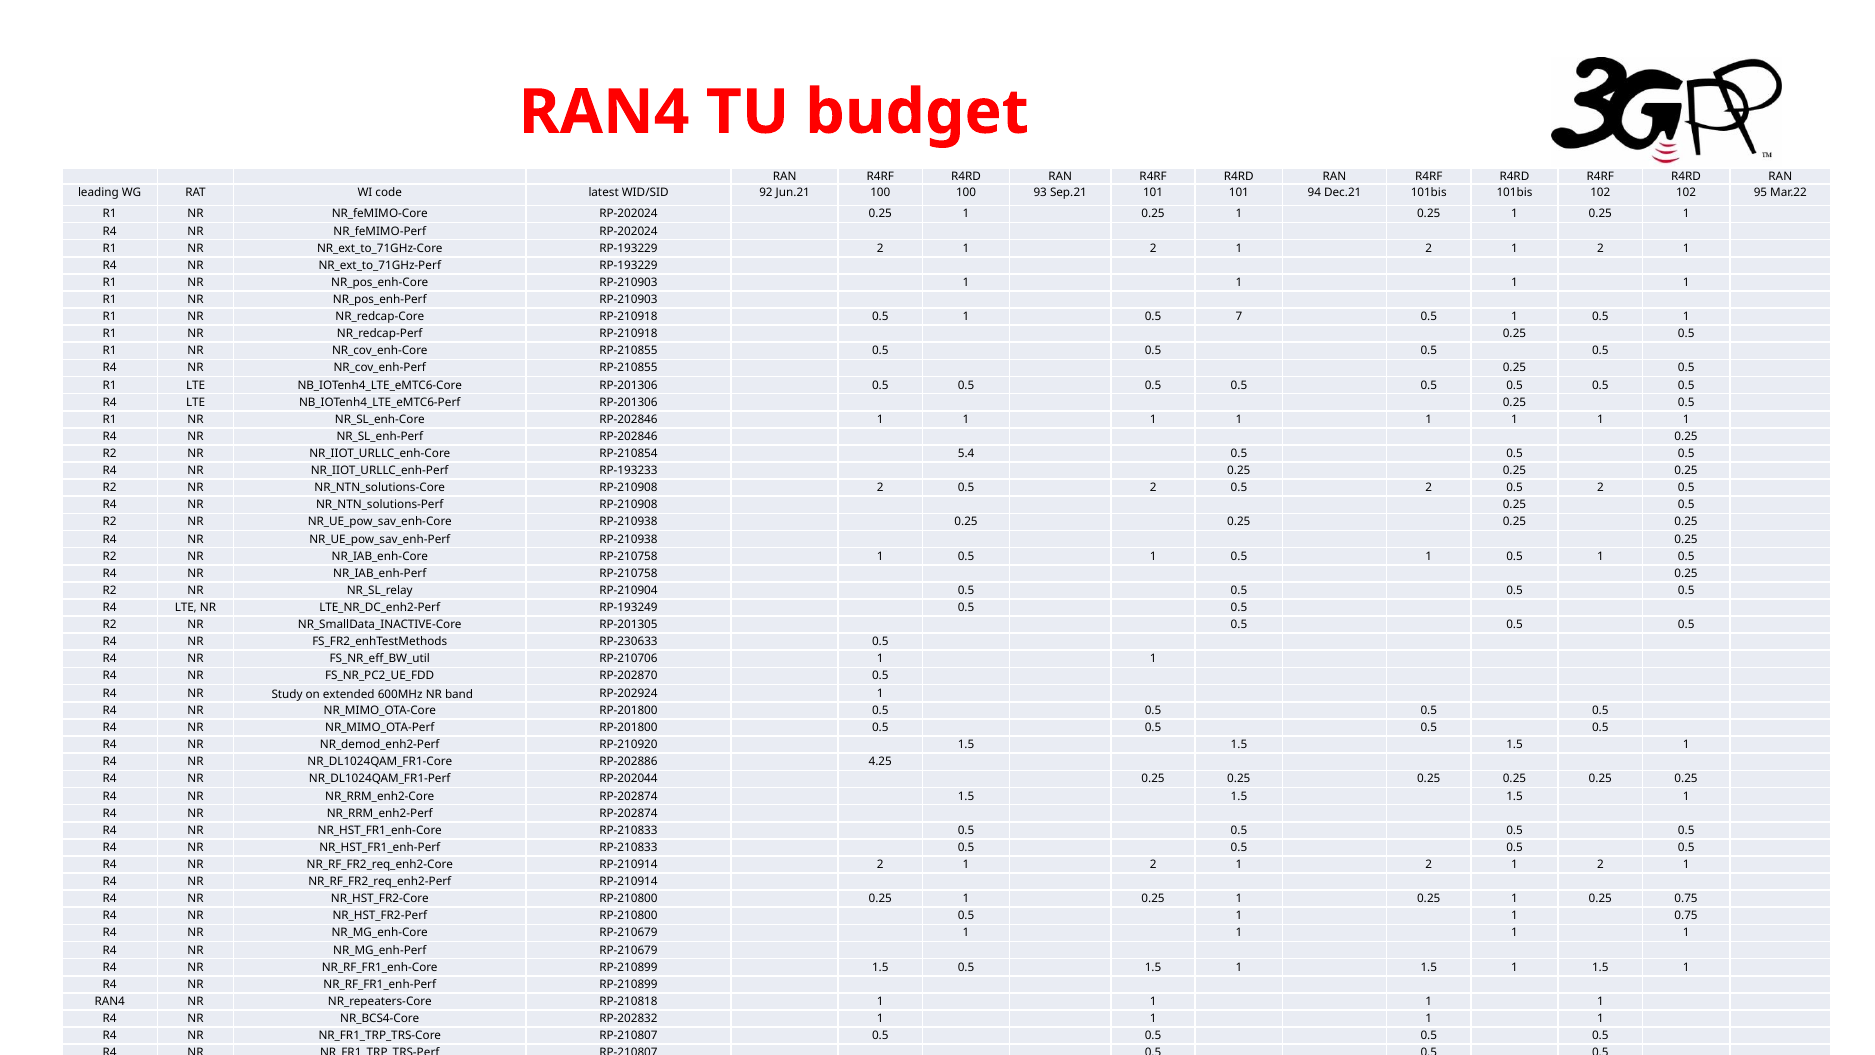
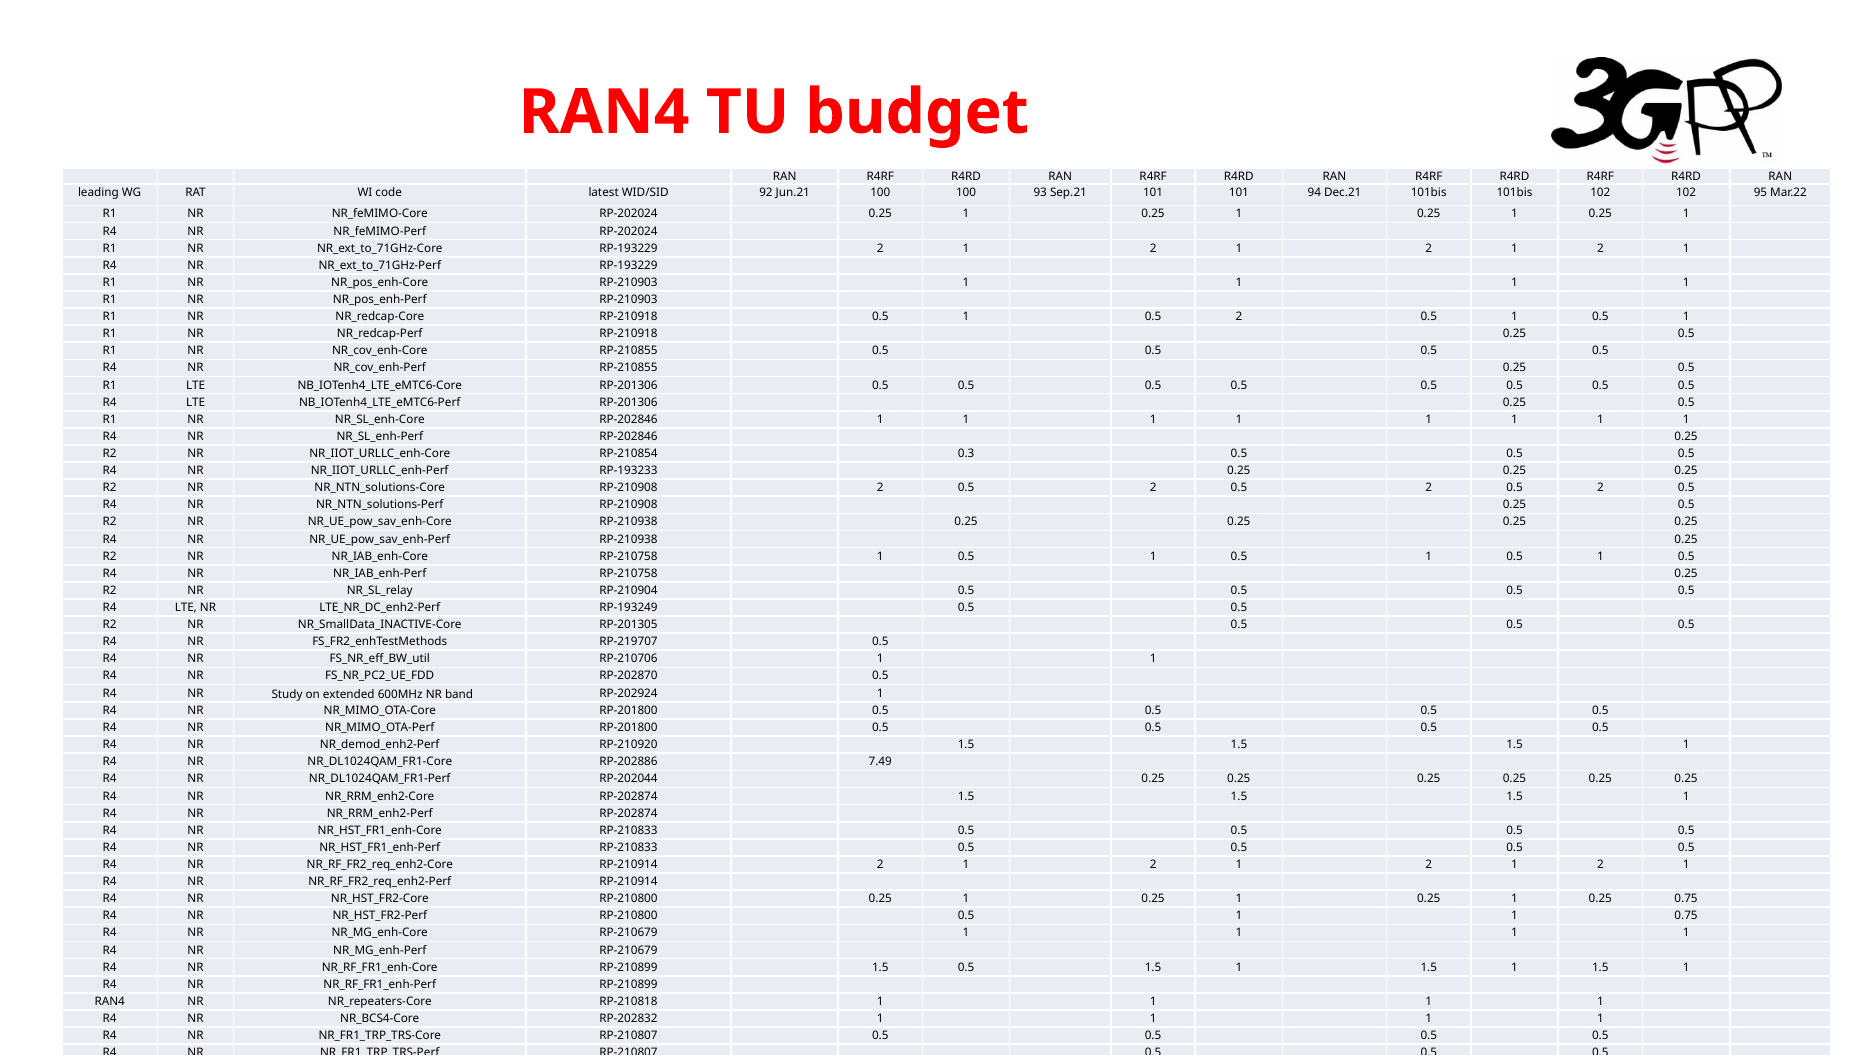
1 0.5 7: 7 -> 2 (1239, 317)
5.4: 5.4 -> 0.3 (966, 453)
RP-230633: RP-230633 -> RP-219707 (629, 642)
4.25: 4.25 -> 7.49 (880, 762)
